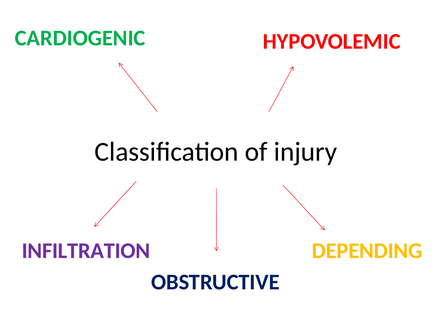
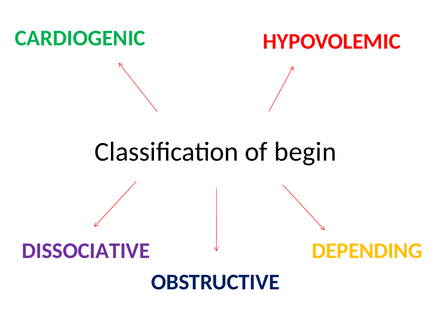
injury: injury -> begin (305, 152)
INFILTRATION: INFILTRATION -> DISSOCIATIVE (86, 251)
